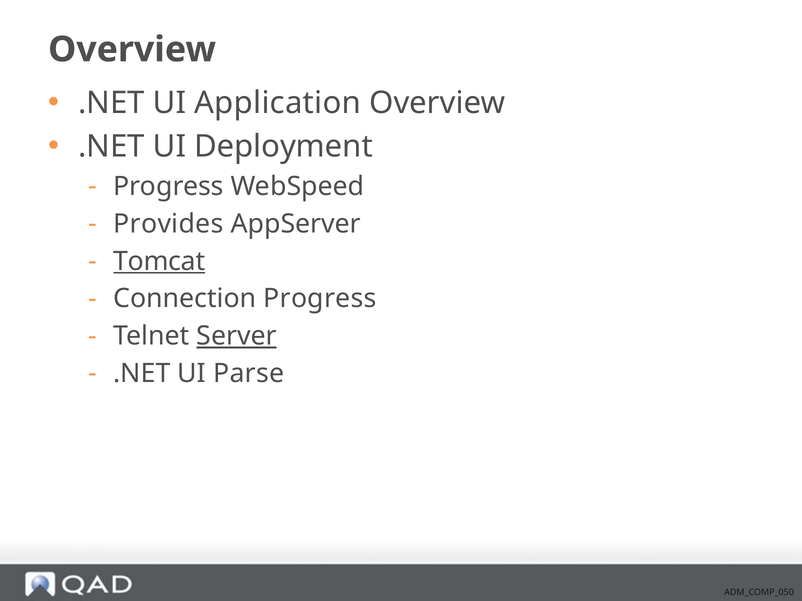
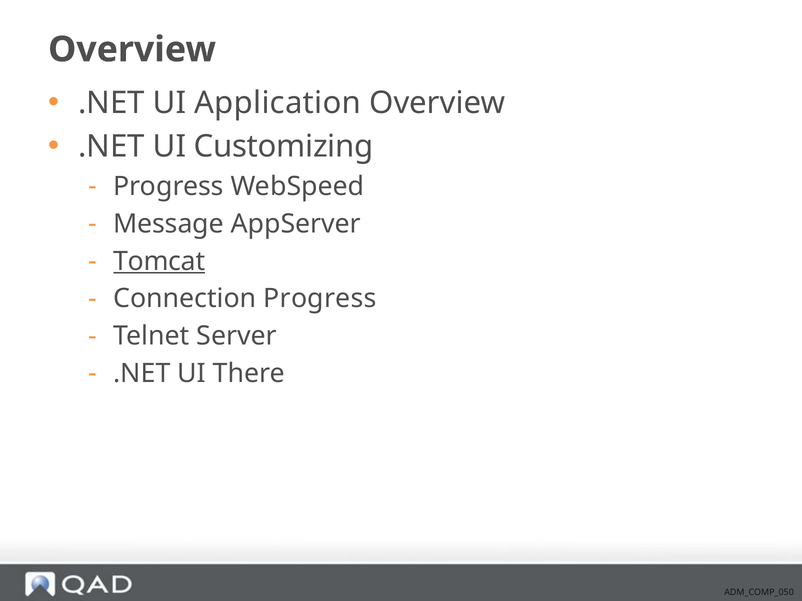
Deployment: Deployment -> Customizing (284, 147)
Provides: Provides -> Message (169, 224)
Server underline: present -> none (237, 336)
Parse: Parse -> There (249, 374)
